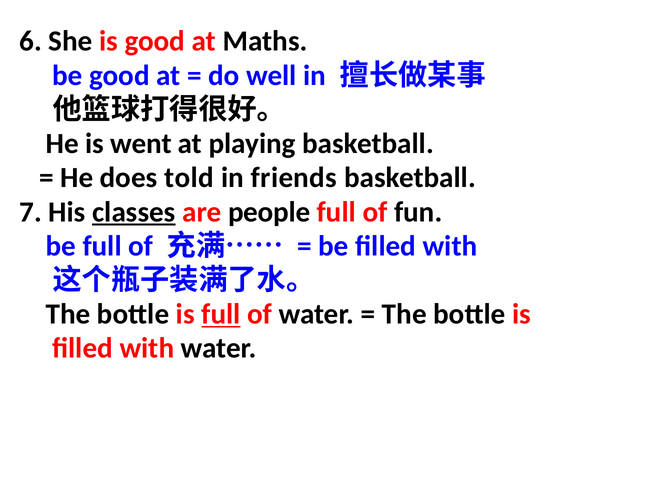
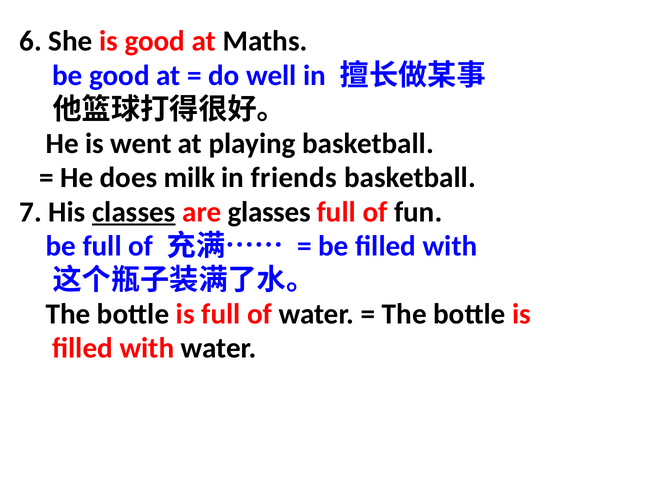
told: told -> milk (189, 178)
people: people -> glasses (269, 212)
full underline: present -> none (221, 314)
